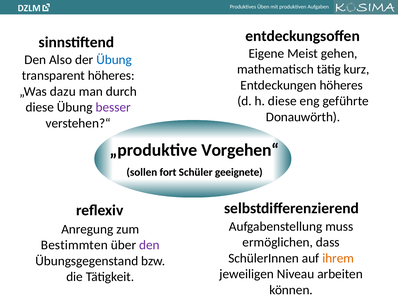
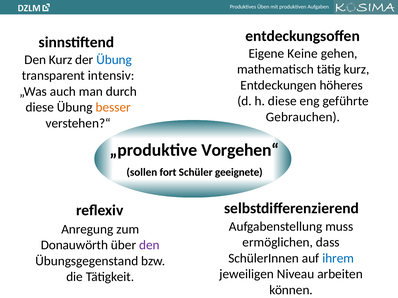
Meist: Meist -> Keine (303, 54)
Den Also: Also -> Kurz (61, 60)
transparent höheres: höheres -> intensiv (111, 76)
dazu: dazu -> auch (63, 92)
besser colour: purple -> orange (113, 108)
Donauwörth: Donauwörth -> Gebrauchen (303, 117)
Bestimmten: Bestimmten -> Donauwörth (74, 245)
ihrem colour: orange -> blue (338, 259)
